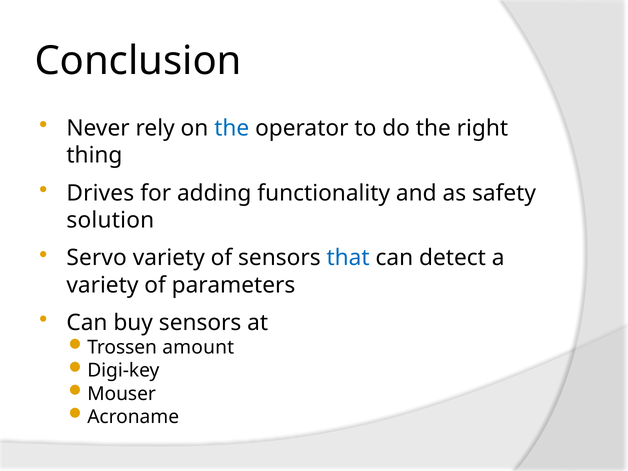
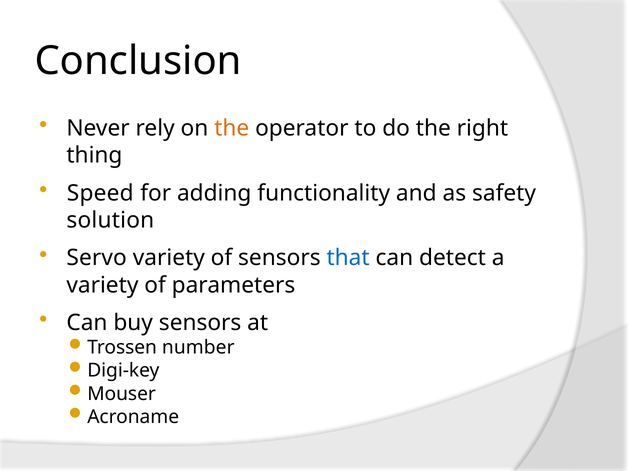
the colour: blue -> orange (232, 128)
Drives: Drives -> Speed (100, 193)
amount: amount -> number (198, 348)
